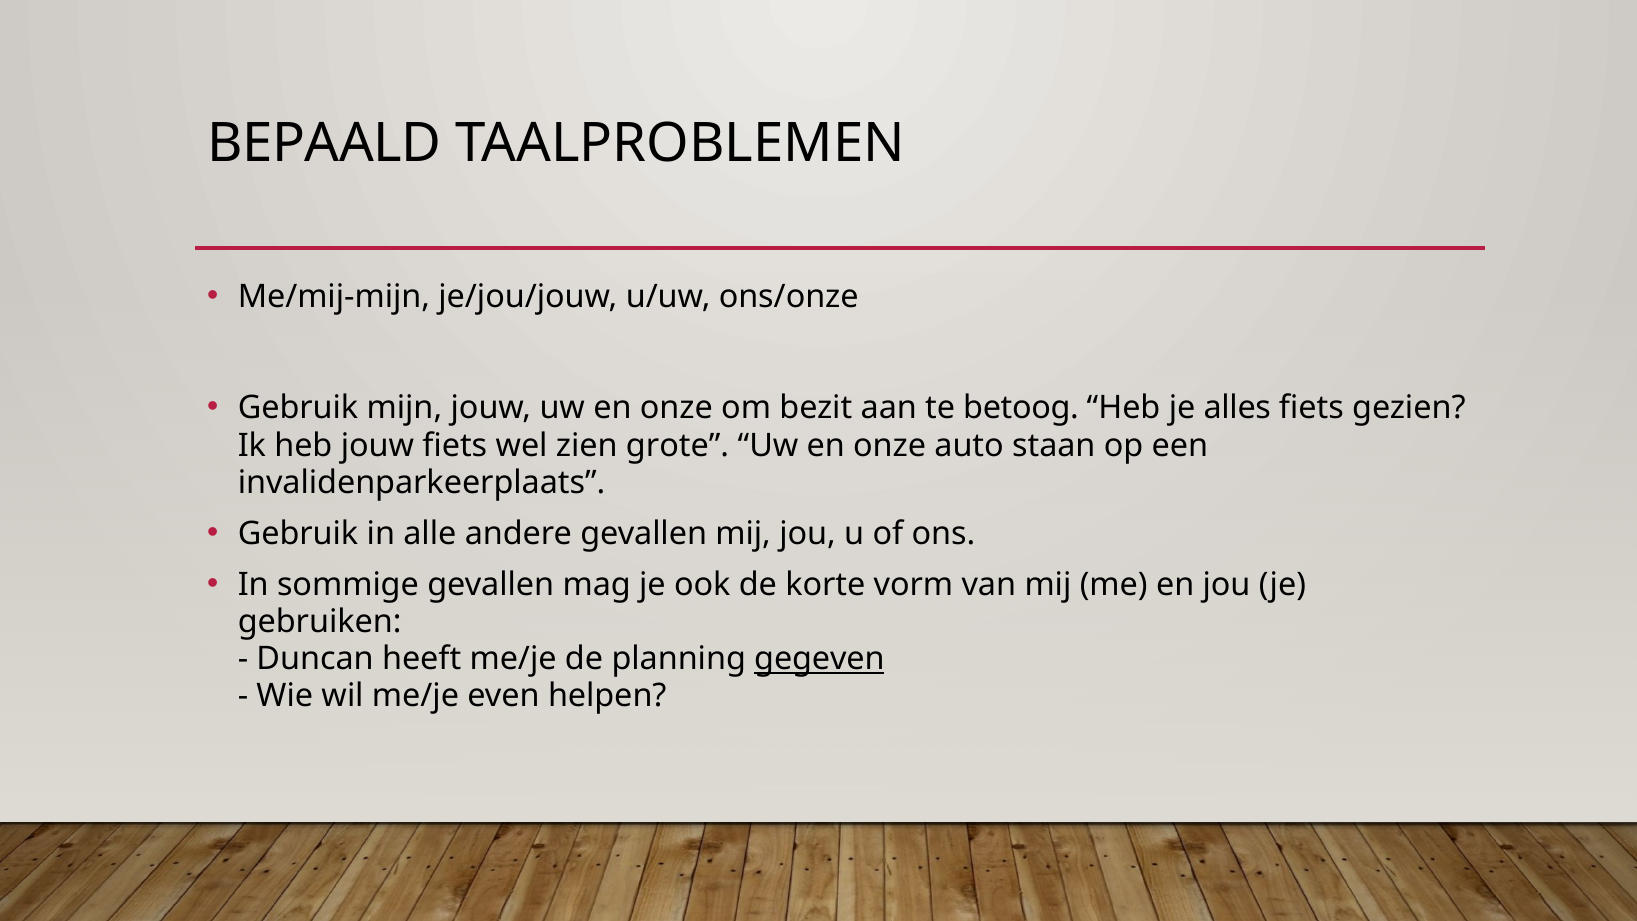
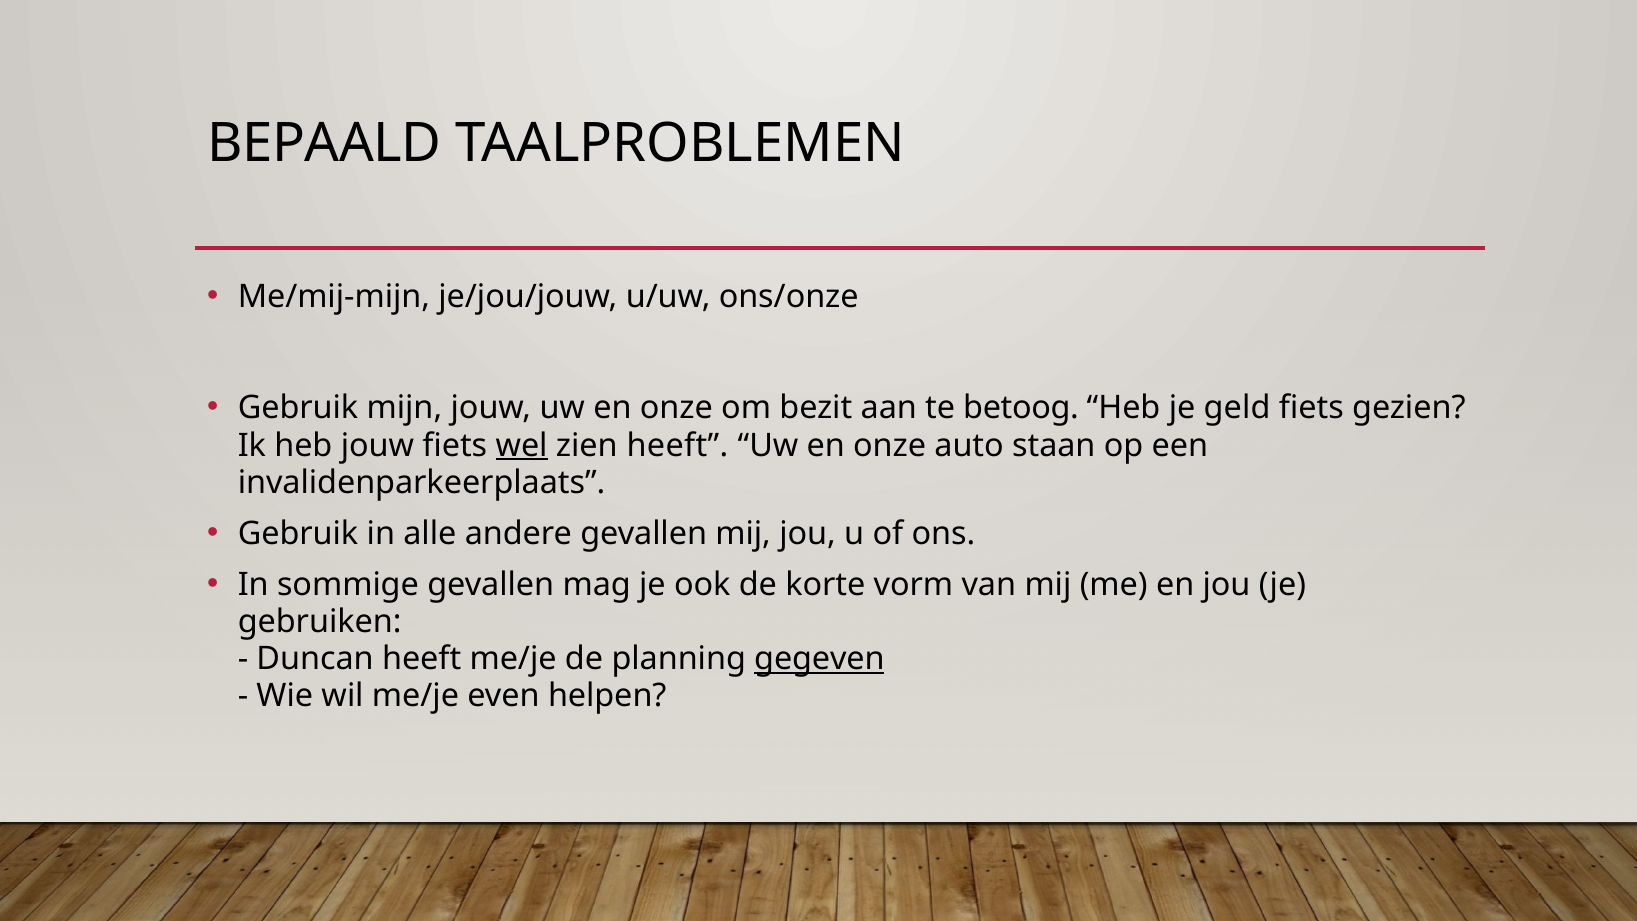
alles: alles -> geld (1237, 408)
wel underline: none -> present (522, 445)
zien grote: grote -> heeft (677, 445)
